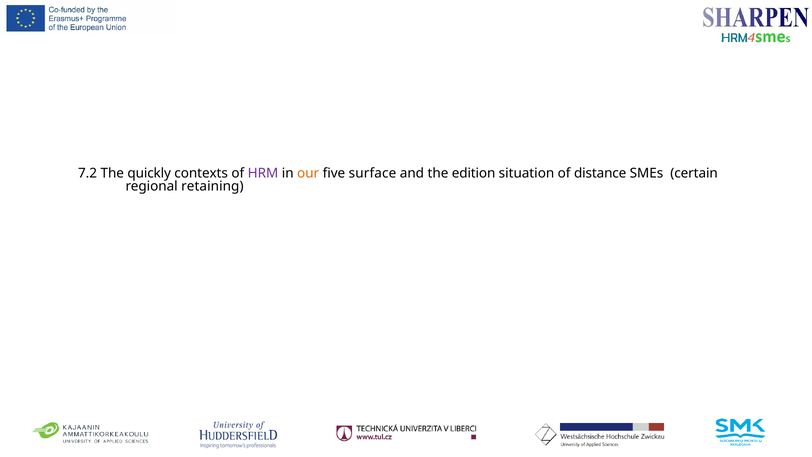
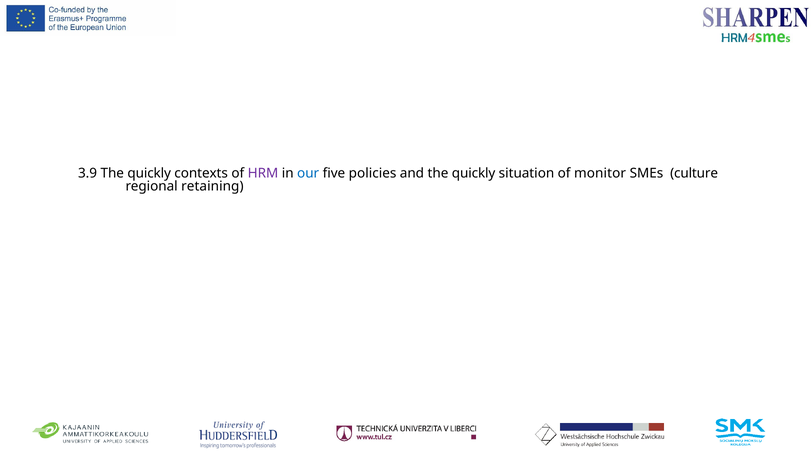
7.2: 7.2 -> 3.9 (88, 173)
our colour: orange -> blue (308, 173)
surface: surface -> policies (373, 173)
and the edition: edition -> quickly (474, 173)
distance: distance -> monitor (600, 173)
certain: certain -> culture (694, 173)
